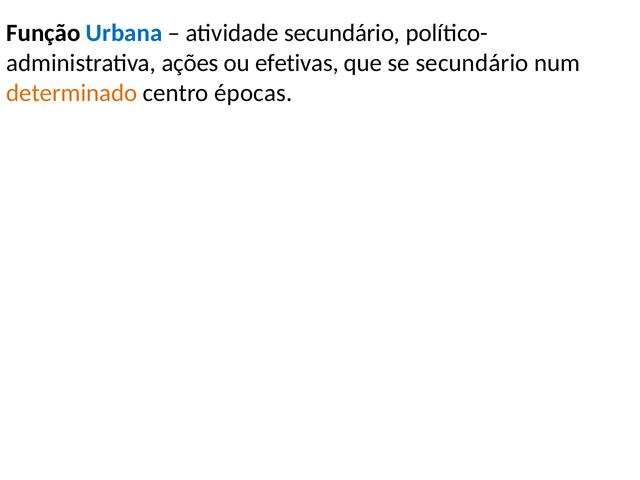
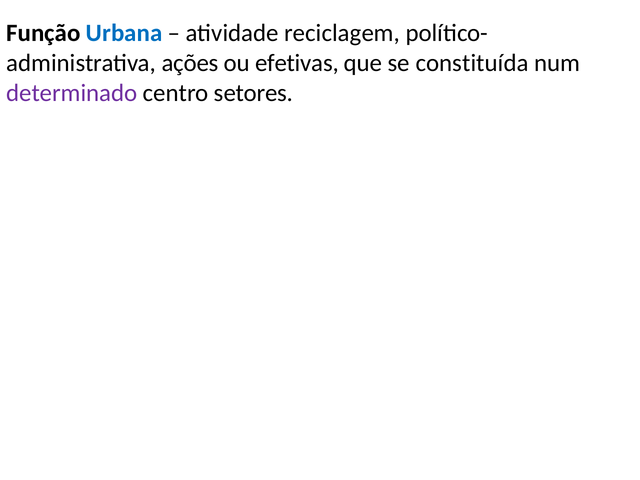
atividade secundário: secundário -> reciclagem (342, 33)
se secundário: secundário -> constituída (472, 63)
determinado colour: orange -> purple (72, 93)
épocas: épocas -> setores (254, 93)
